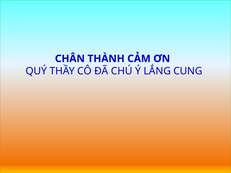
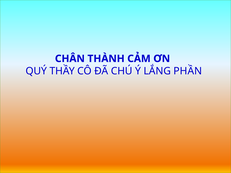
CUNG: CUNG -> PHẦN (188, 71)
